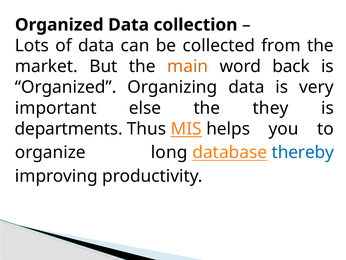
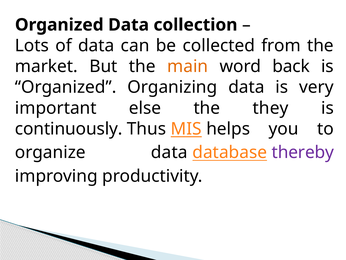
departments: departments -> continuously (69, 129)
organize long: long -> data (169, 152)
thereby colour: blue -> purple (303, 152)
